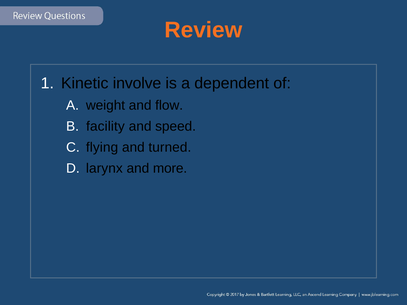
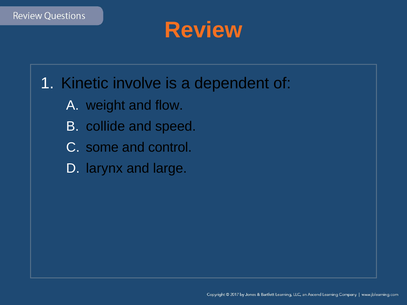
facility: facility -> collide (105, 126)
flying: flying -> some (102, 147)
turned: turned -> control (170, 147)
more: more -> large (170, 168)
